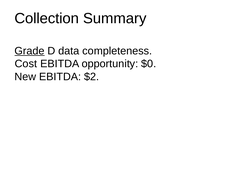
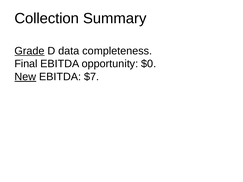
Cost: Cost -> Final (26, 64)
New underline: none -> present (25, 77)
$2: $2 -> $7 (92, 77)
